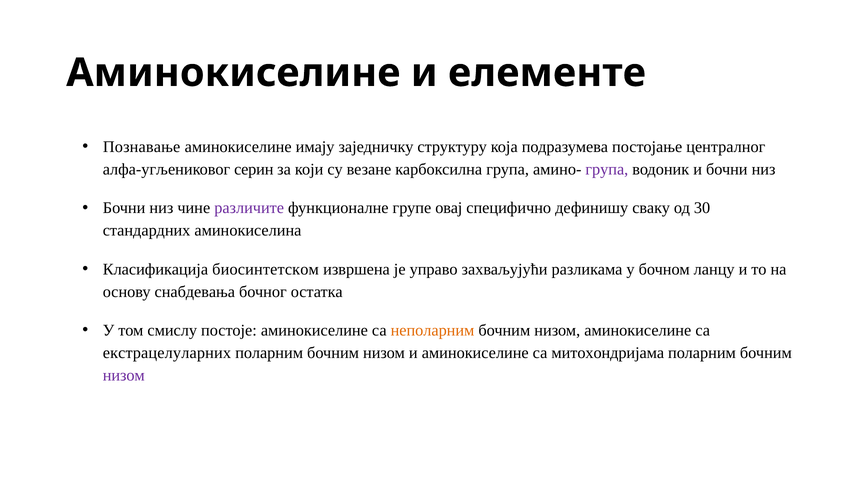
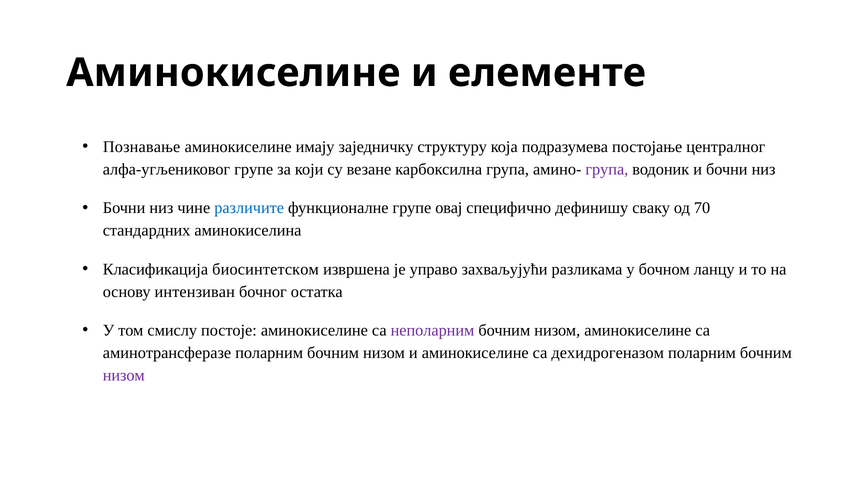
алфа-угљениковог серин: серин -> групе (254, 170)
различите colour: purple -> blue (249, 208)
30: 30 -> 70 (702, 208)
снабдевања: снабдевања -> интензиван (195, 292)
неполарним colour: orange -> purple (433, 331)
екстрацелуларних: екстрацелуларних -> аминотрансферазе (167, 353)
митохондријама: митохондријама -> дехидрогеназом (608, 353)
